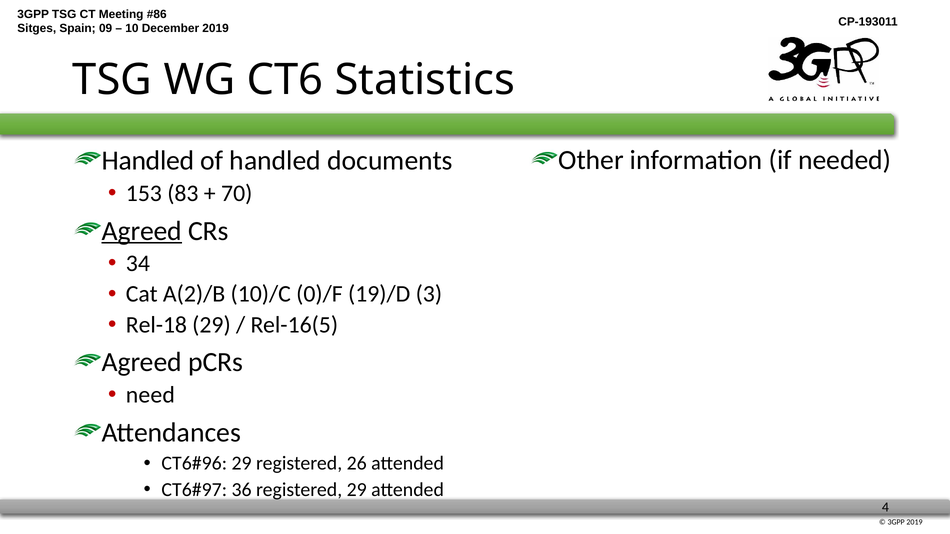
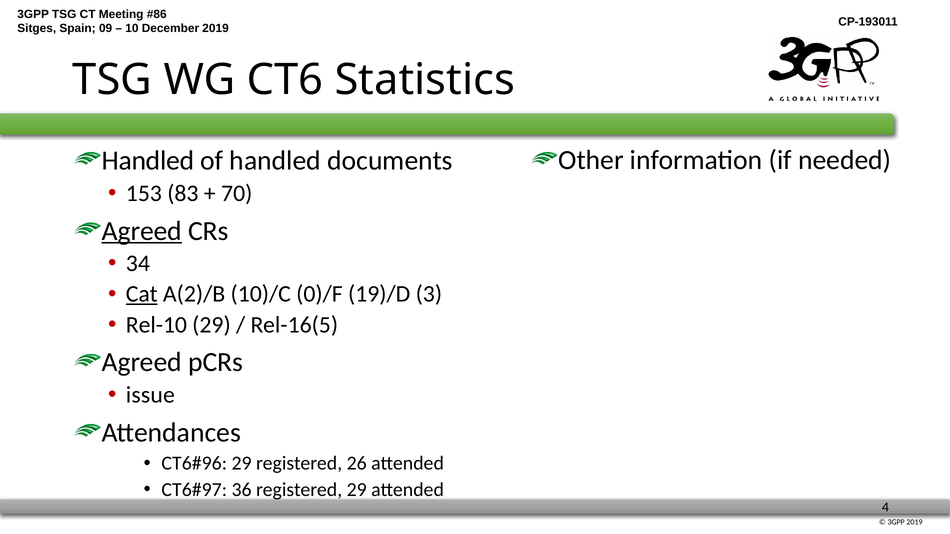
Cat underline: none -> present (142, 294)
Rel-18: Rel-18 -> Rel-10 (156, 325)
need: need -> issue (150, 395)
